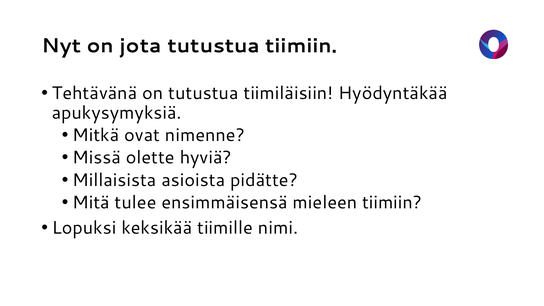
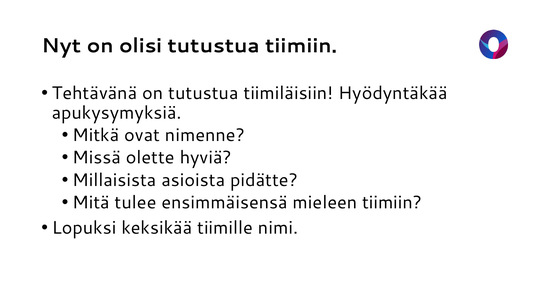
jota: jota -> olisi (141, 46)
